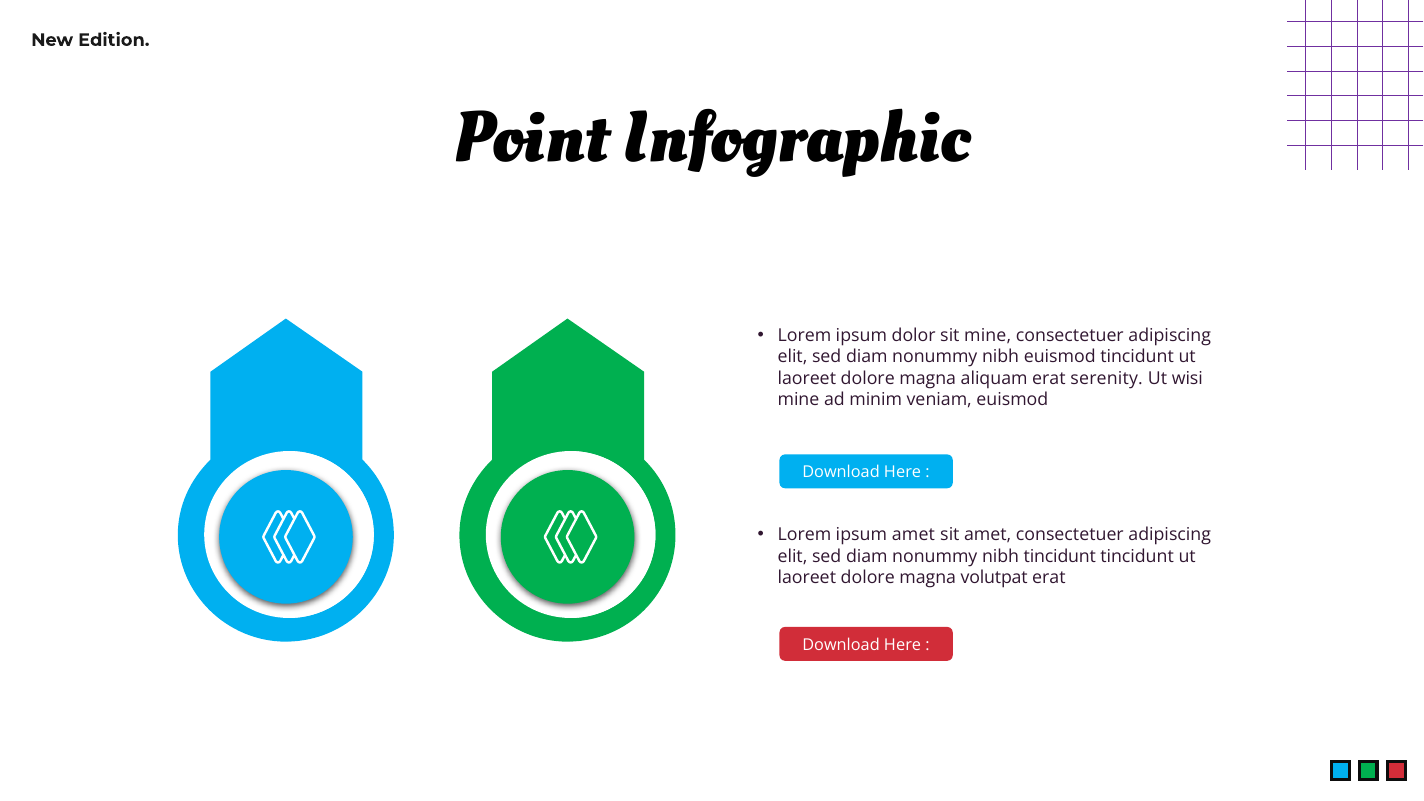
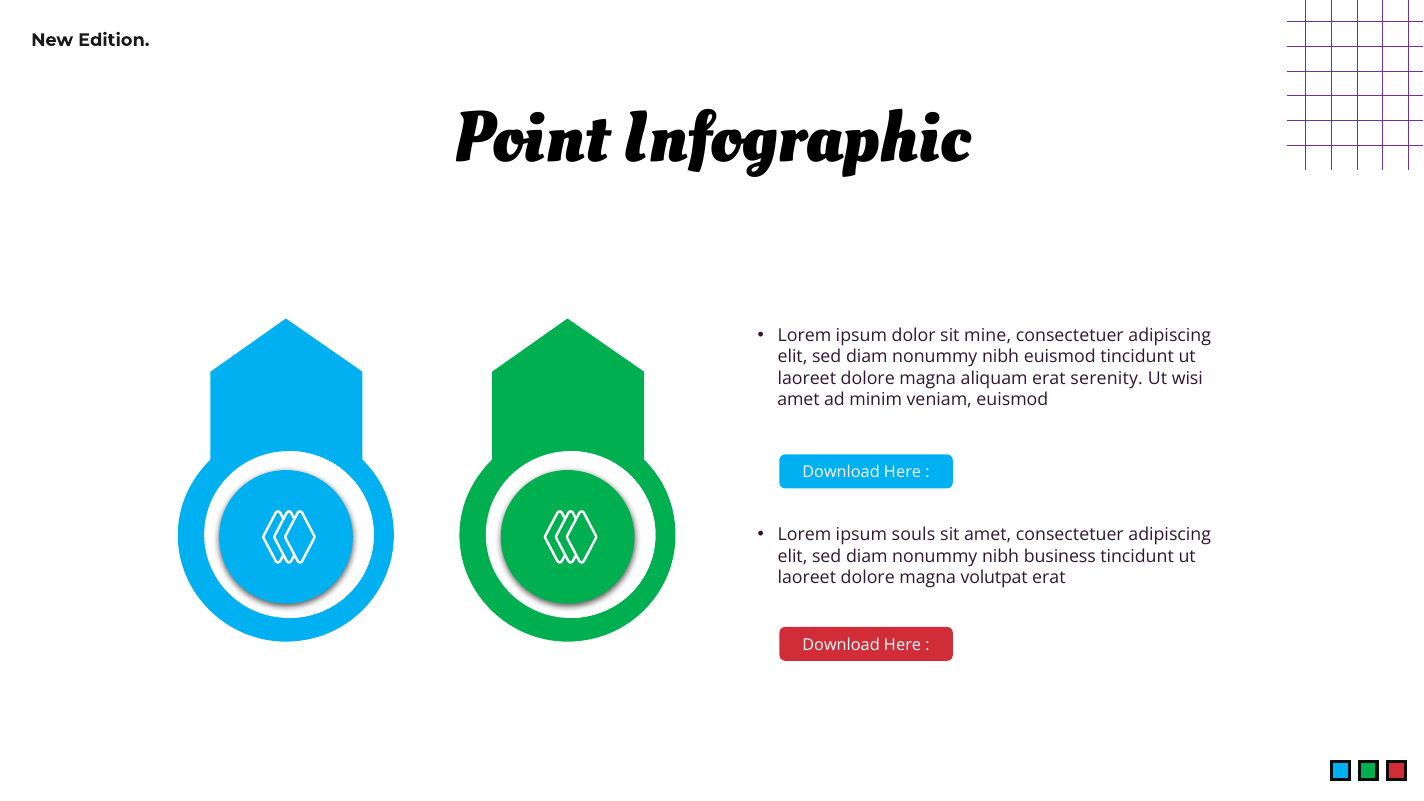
mine: mine -> amet (799, 400)
ipsum amet: amet -> souls (913, 535)
nibh tincidunt: tincidunt -> business (1060, 556)
